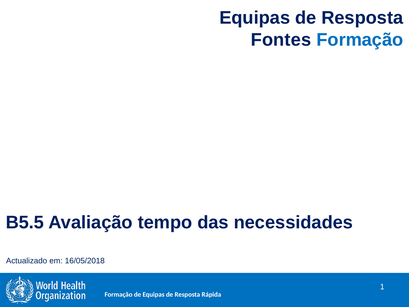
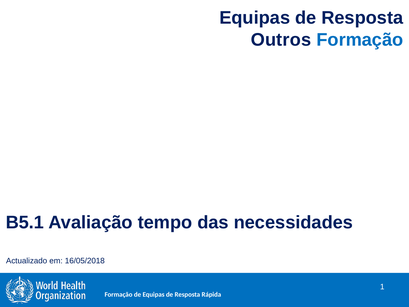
Fontes: Fontes -> Outros (281, 40)
B5.5: B5.5 -> B5.1 (25, 222)
